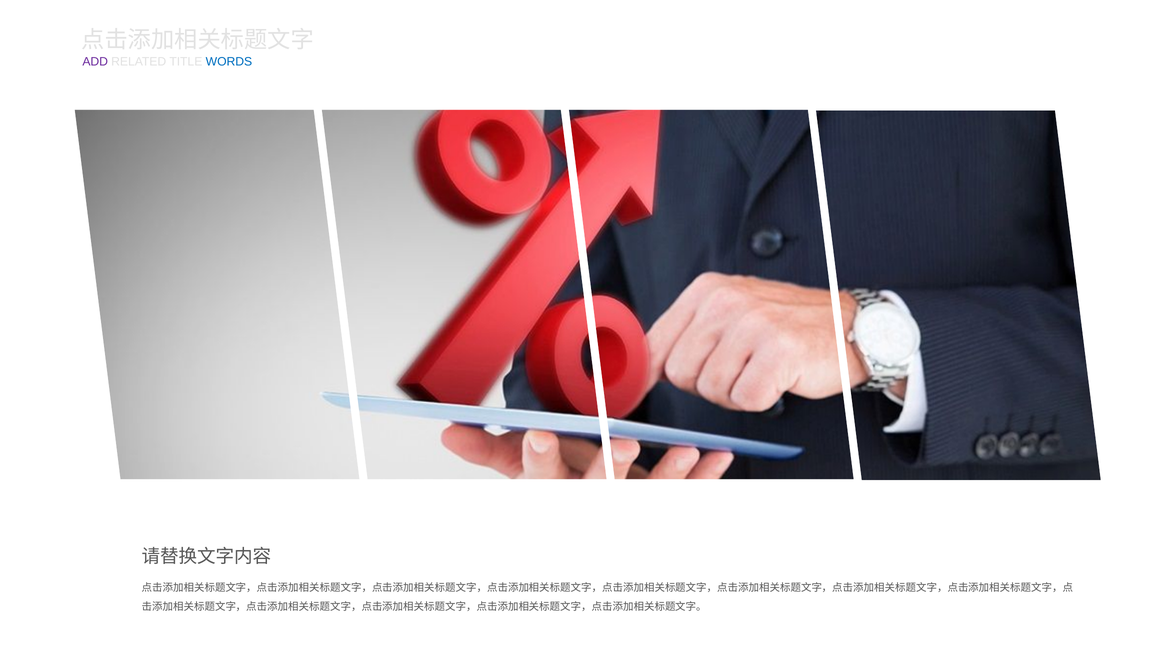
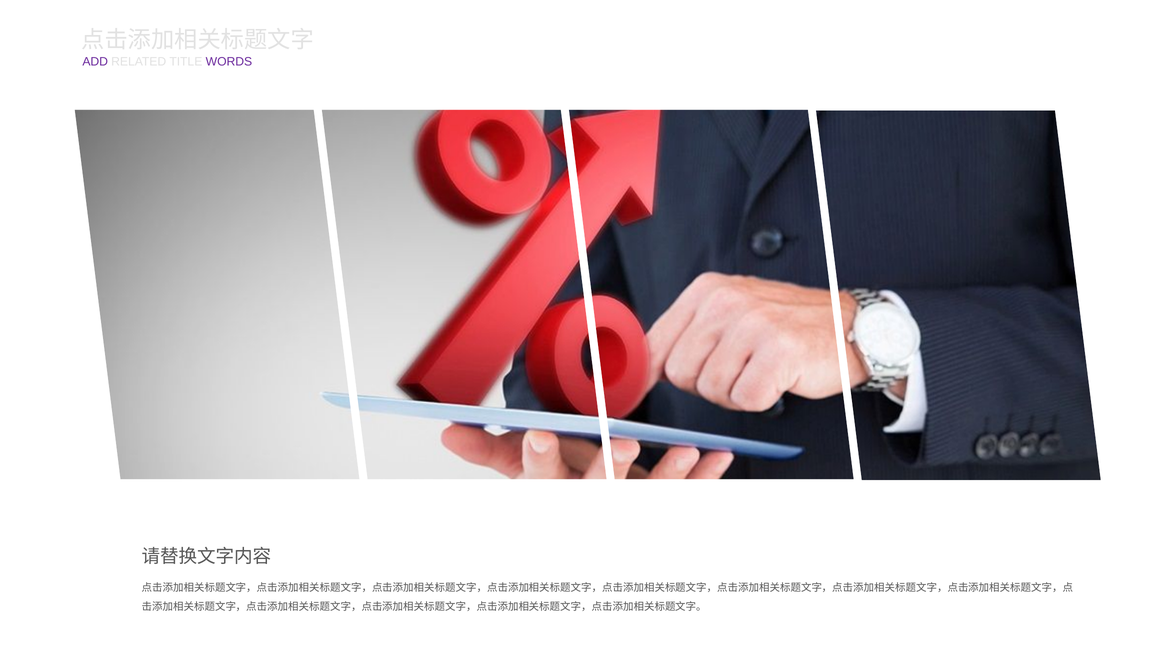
WORDS colour: blue -> purple (229, 62)
